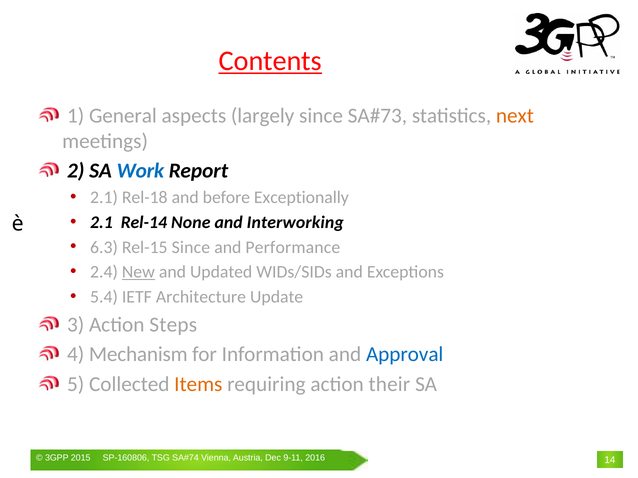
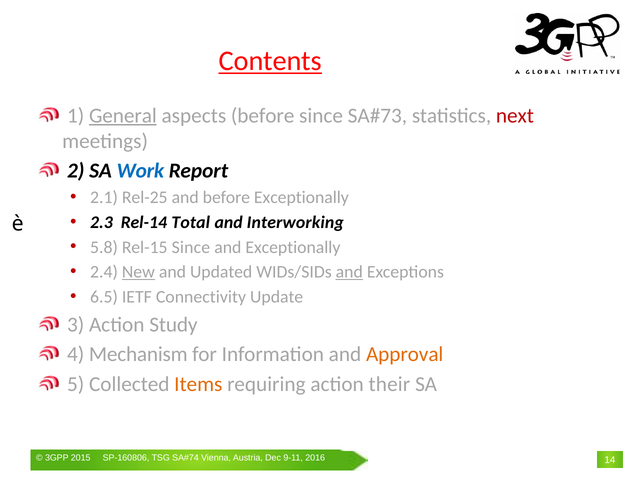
General underline: none -> present (123, 116)
aspects largely: largely -> before (263, 116)
next colour: orange -> red (515, 116)
Rel-18: Rel-18 -> Rel-25 (145, 198)
2.1: 2.1 -> 2.3 (101, 223)
None: None -> Total (191, 223)
6.3: 6.3 -> 5.8 (104, 247)
and Performance: Performance -> Exceptionally (293, 247)
and underline: none -> present (349, 272)
5.4: 5.4 -> 6.5 (104, 297)
Architecture: Architecture -> Connectivity (201, 297)
Steps: Steps -> Study (173, 325)
Approval colour: blue -> orange (405, 355)
